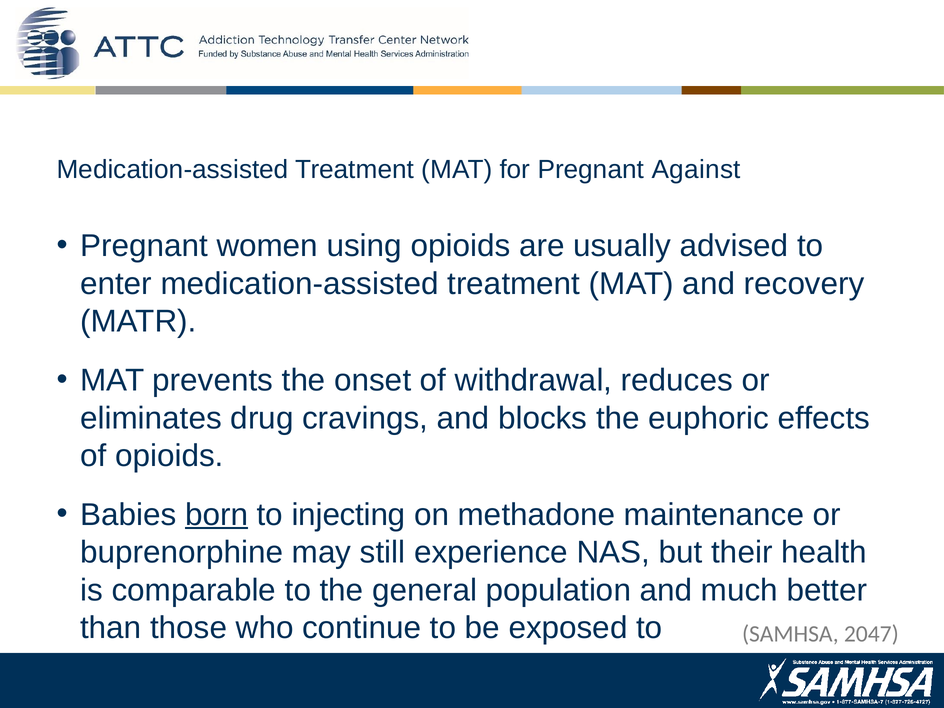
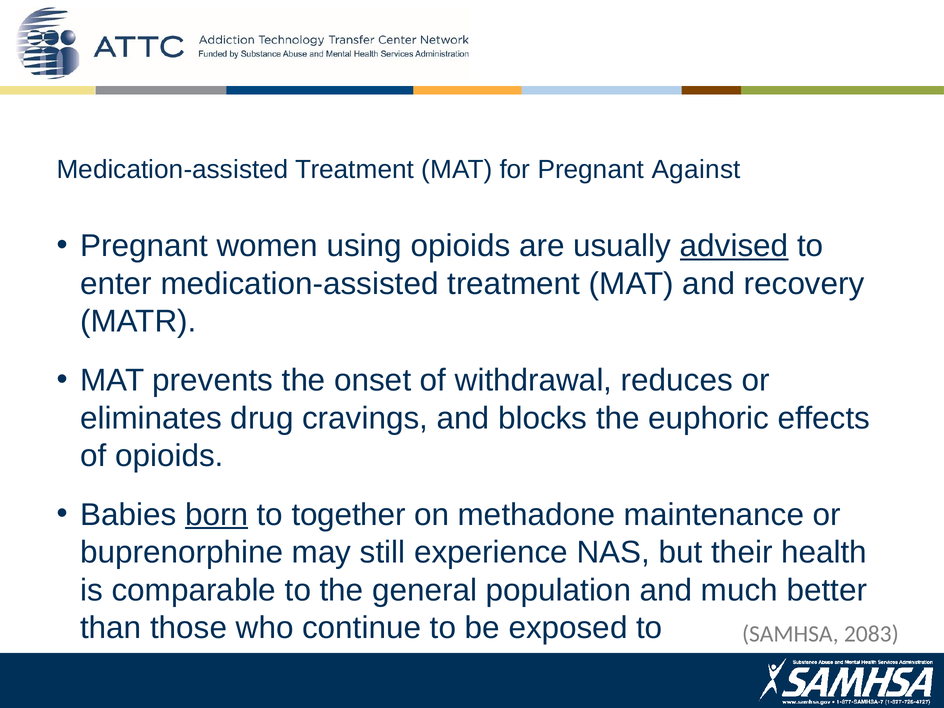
advised underline: none -> present (734, 246)
injecting: injecting -> together (349, 515)
2047: 2047 -> 2083 (871, 634)
